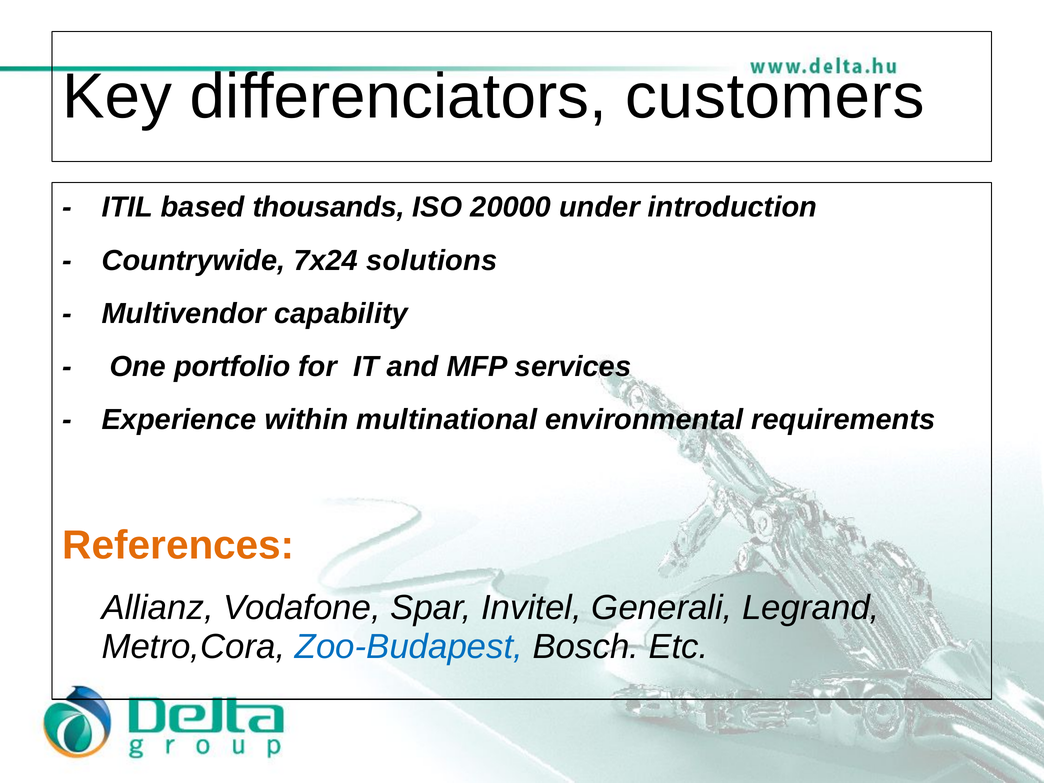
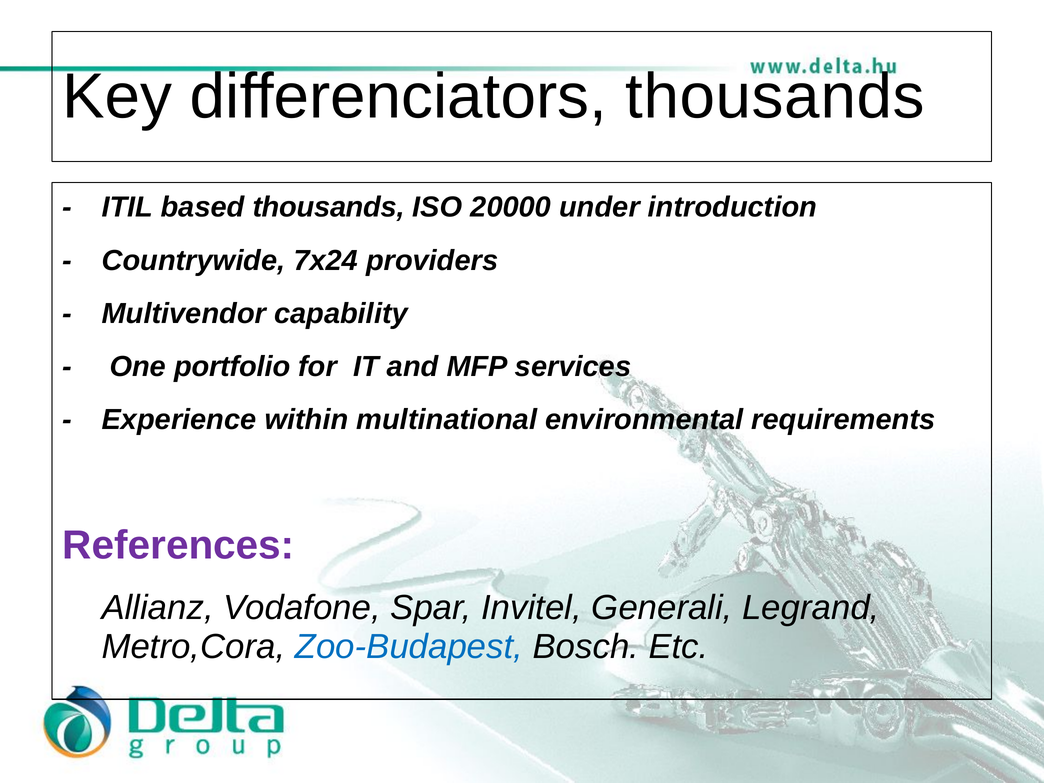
differenciators customers: customers -> thousands (775, 97)
solutions: solutions -> providers (432, 260)
References colour: orange -> purple (178, 545)
